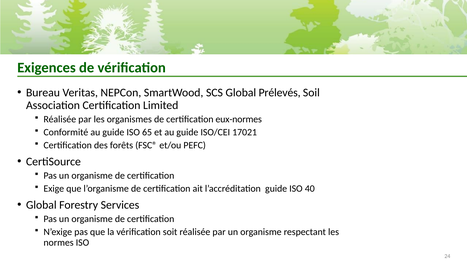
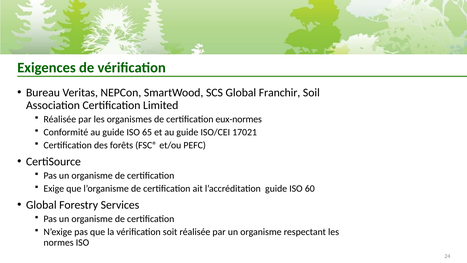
Prélevés: Prélevés -> Franchir (280, 93)
40: 40 -> 60 (310, 188)
